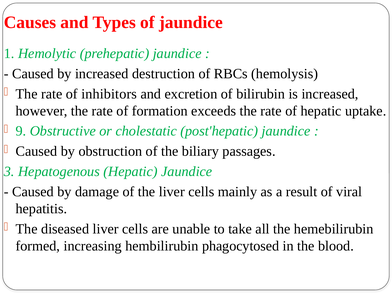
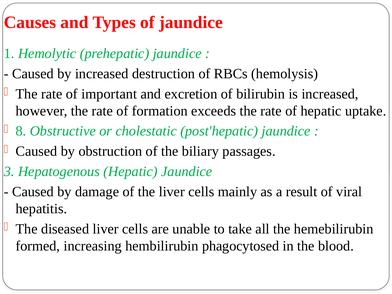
inhibitors: inhibitors -> important (109, 94)
9: 9 -> 8 (21, 131)
